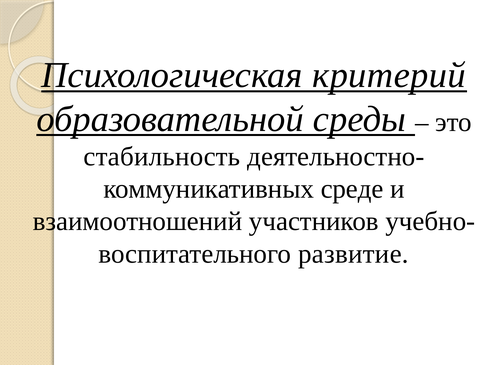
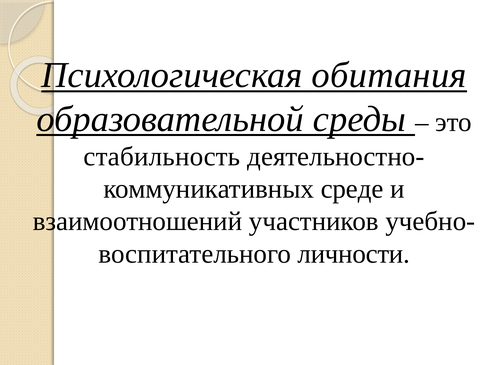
критерий: критерий -> обитания (389, 75)
развитие: развитие -> личности (354, 254)
